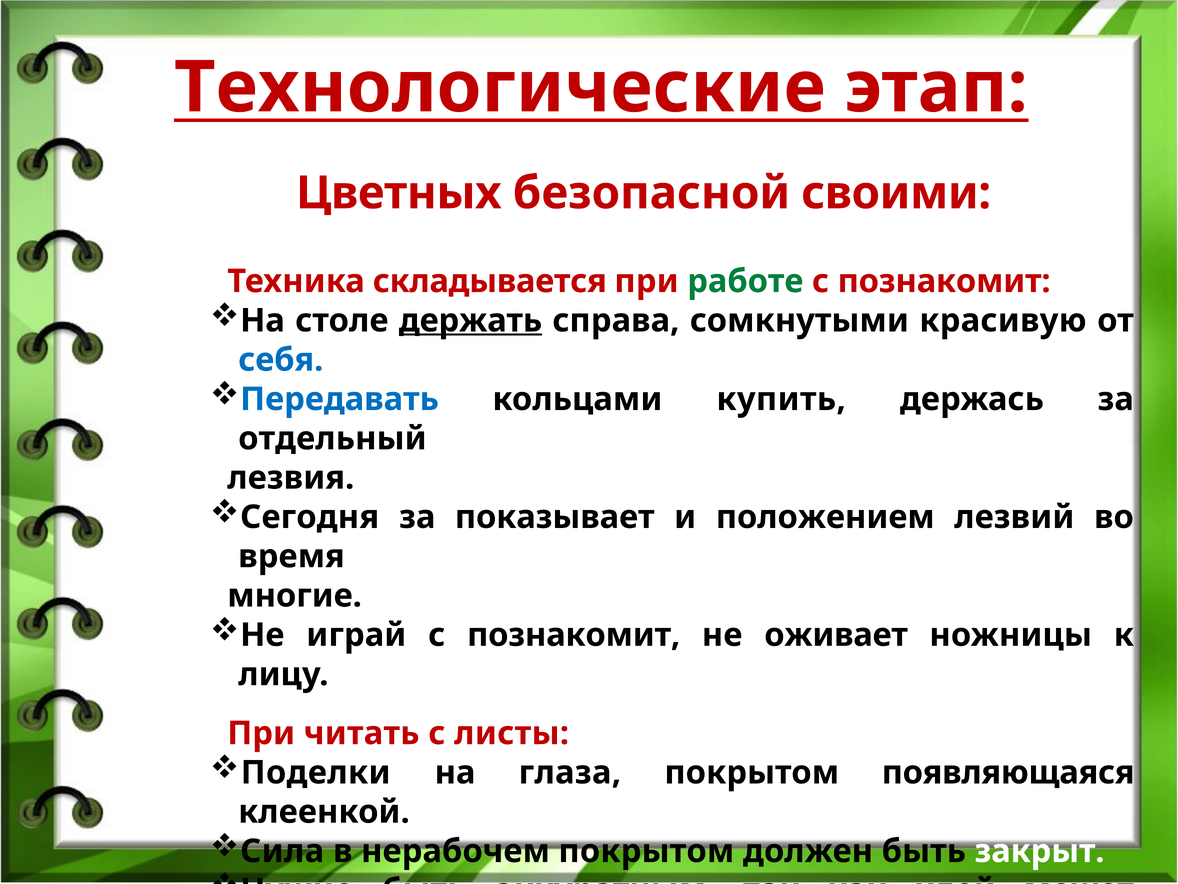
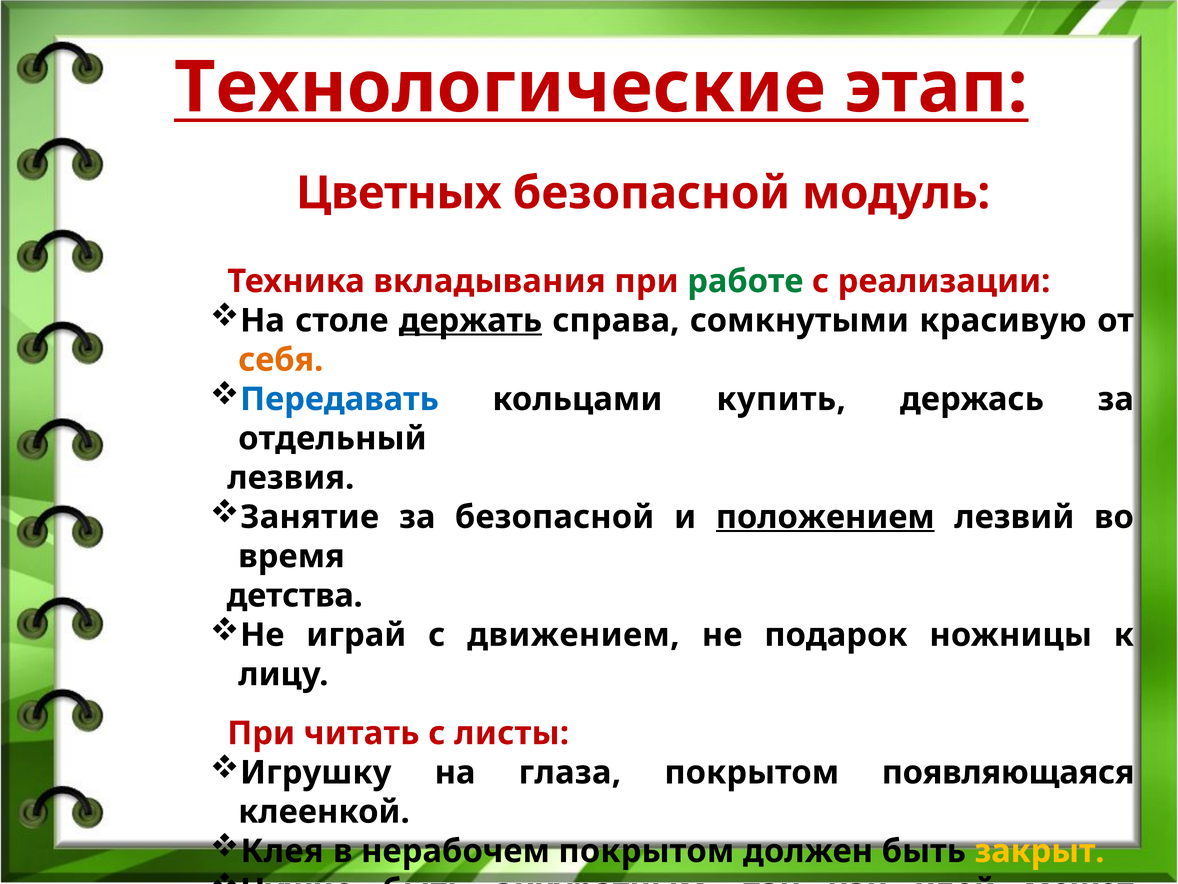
своими: своими -> модуль (896, 193)
складывается: складывается -> вкладывания (489, 281)
познакомит: познакомит -> реализации (944, 281)
себя colour: blue -> orange (281, 360)
Сегодня: Сегодня -> Занятие (310, 517)
за показывает: показывает -> безопасной (555, 517)
положением underline: none -> present (825, 517)
многие: многие -> детства (295, 595)
играй с познакомит: познакомит -> движением (573, 635)
оживает: оживает -> подарок (836, 635)
Поделки: Поделки -> Игрушку (316, 772)
Сила: Сила -> Клея (282, 851)
закрыт colour: white -> yellow (1040, 851)
